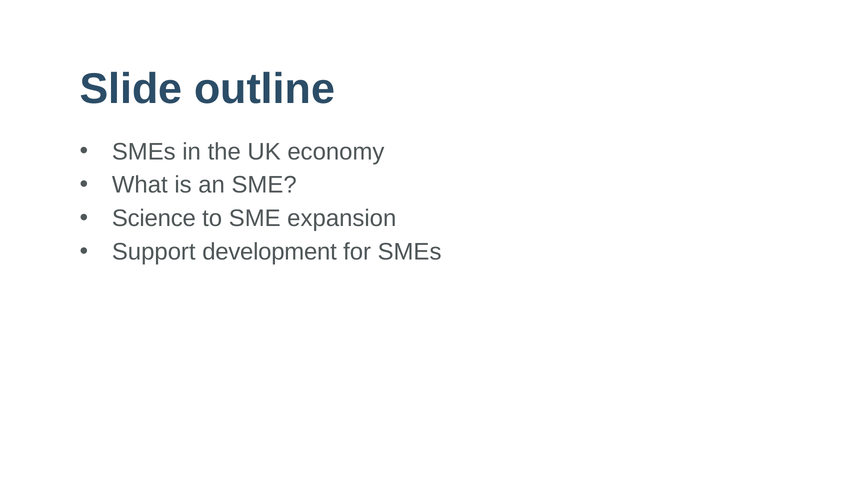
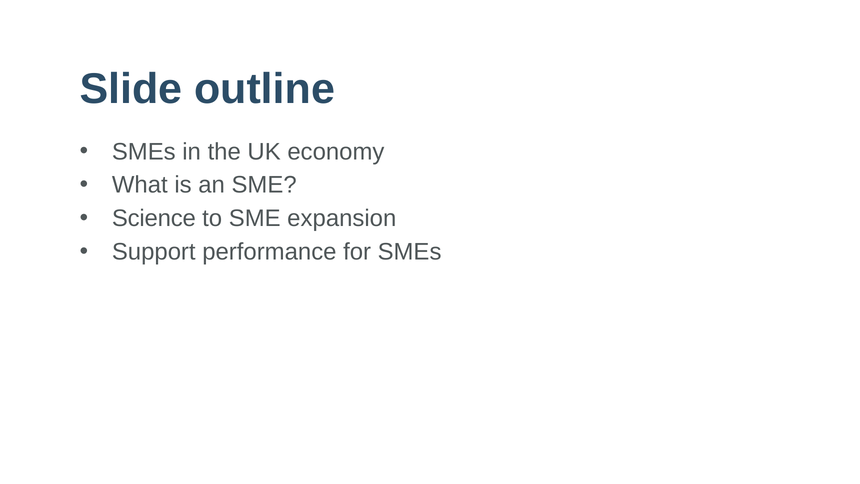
development: development -> performance (269, 252)
